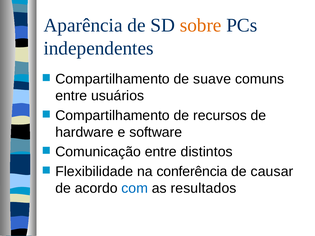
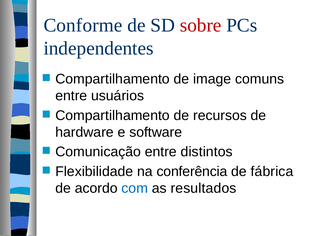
Aparência: Aparência -> Conforme (83, 25)
sobre colour: orange -> red (201, 25)
suave: suave -> image (212, 79)
causar: causar -> fábrica (272, 172)
